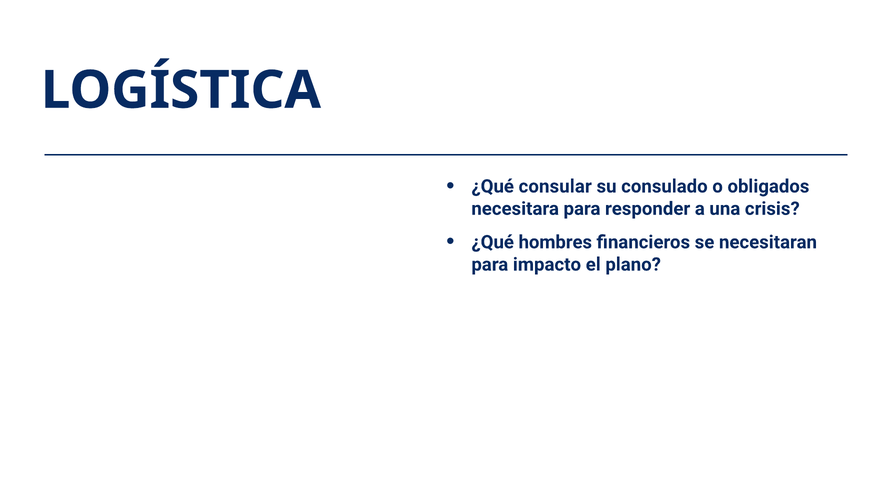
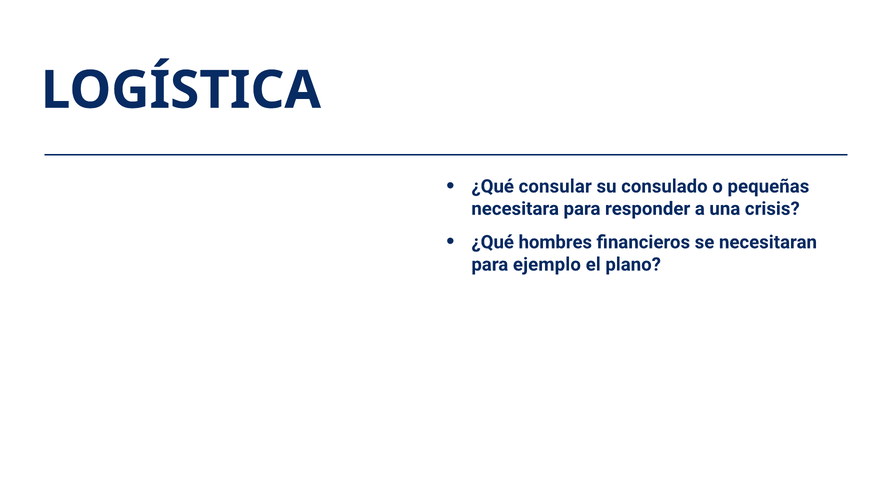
obligados: obligados -> pequeñas (768, 186)
impacto: impacto -> ejemplo (547, 264)
